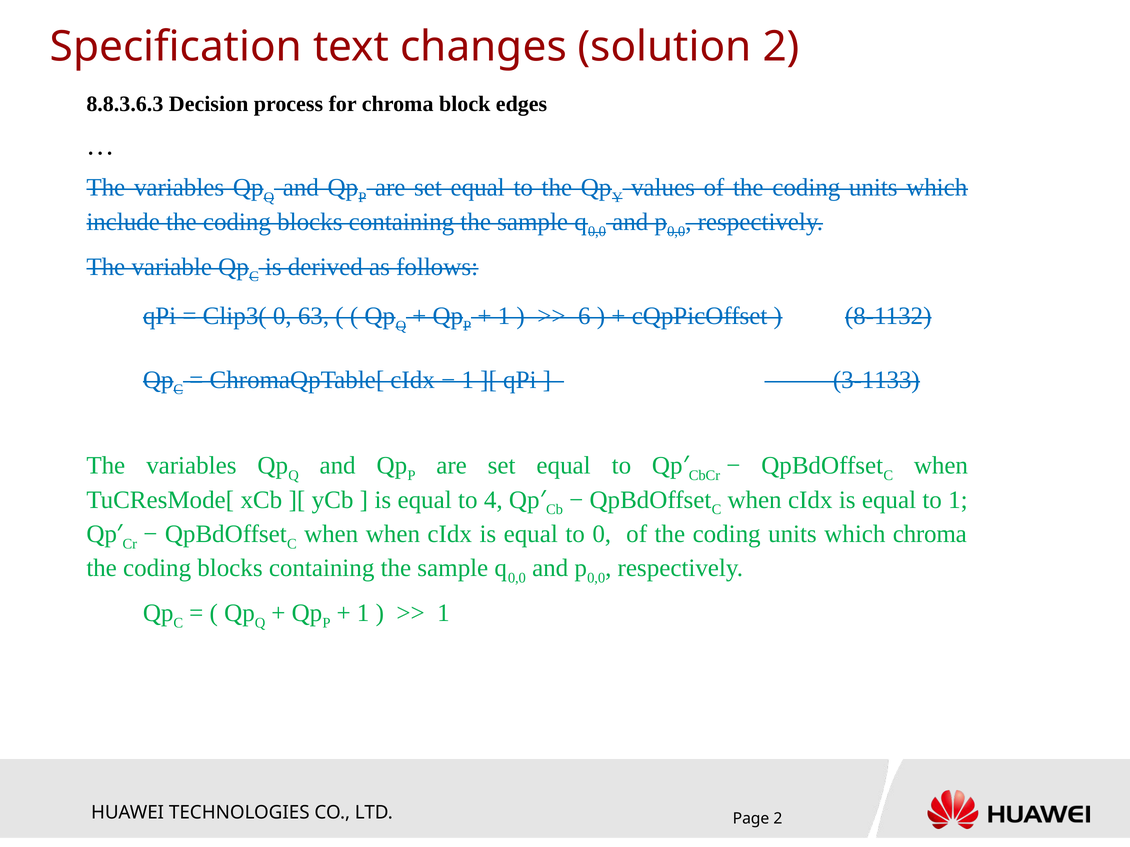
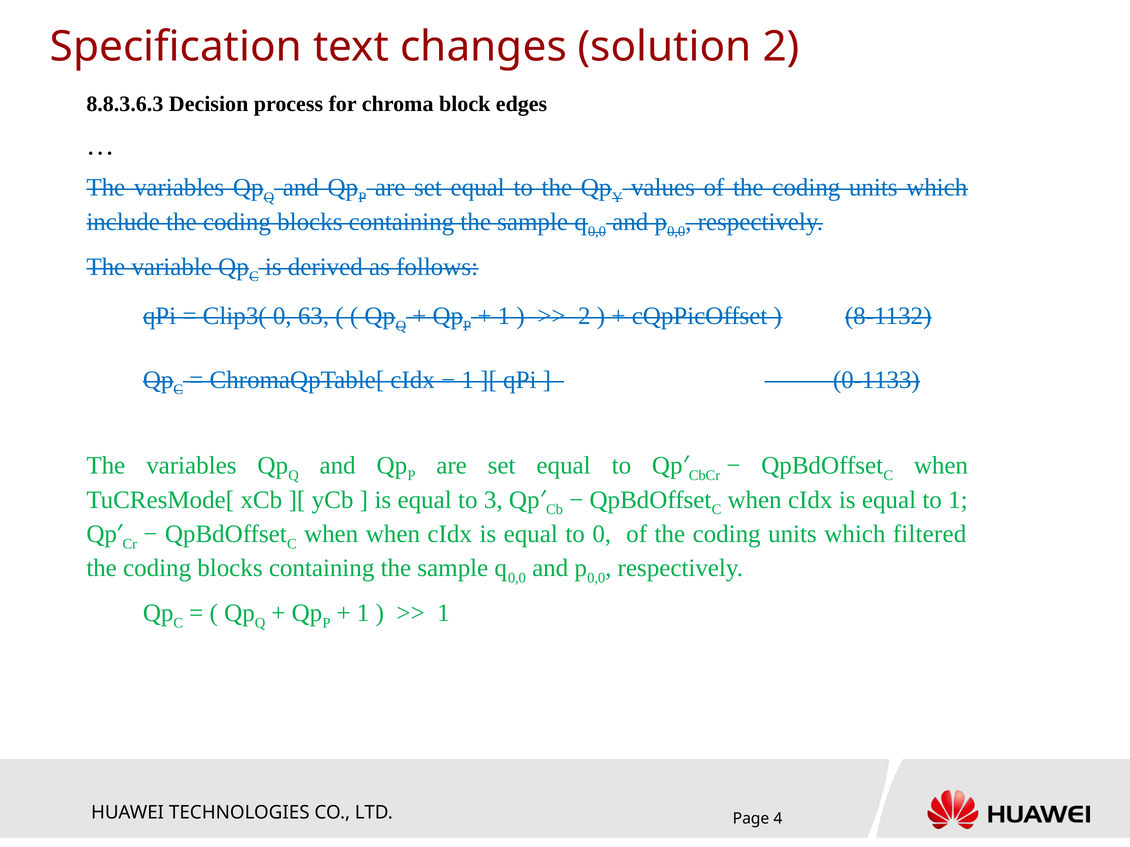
6: 6 -> 2 (584, 316)
3‑1133: 3‑1133 -> 0‑1133 (876, 380)
4: 4 -> 3 (493, 500)
which chroma: chroma -> filtered (930, 534)
Page 2: 2 -> 4 (778, 819)
